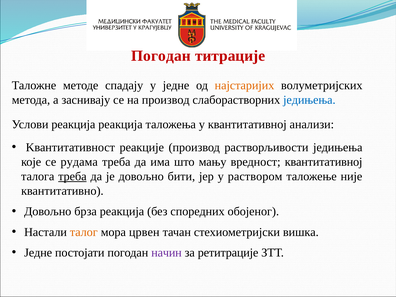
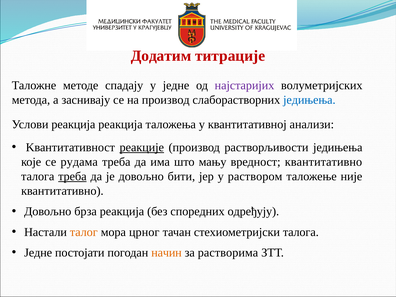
Погодан: Погодан -> Додатим (161, 56)
најстаријих colour: orange -> purple (244, 85)
реакције underline: none -> present (142, 147)
вредност квантитативној: квантитативној -> квантитативно (323, 162)
обојеног: обојеног -> одређују (253, 211)
црвен: црвен -> црног (144, 232)
стехиометријски вишка: вишка -> талога (301, 232)
начин colour: purple -> orange (166, 253)
ретитрације: ретитрације -> растворима (228, 253)
